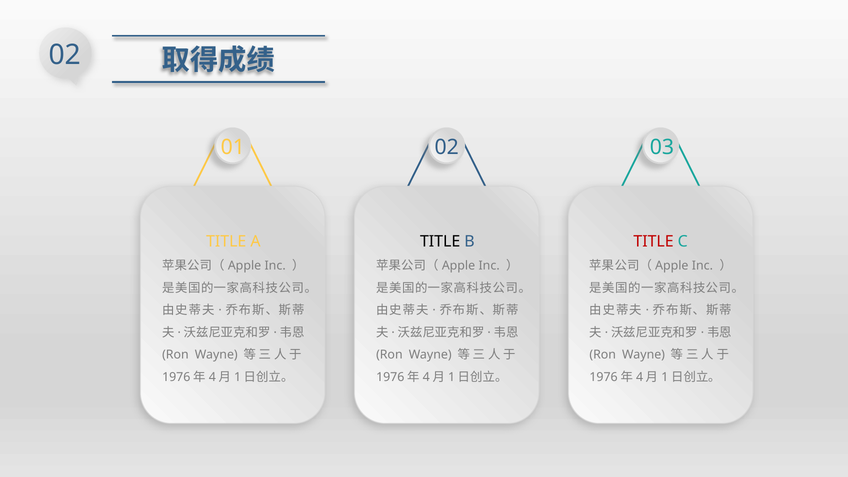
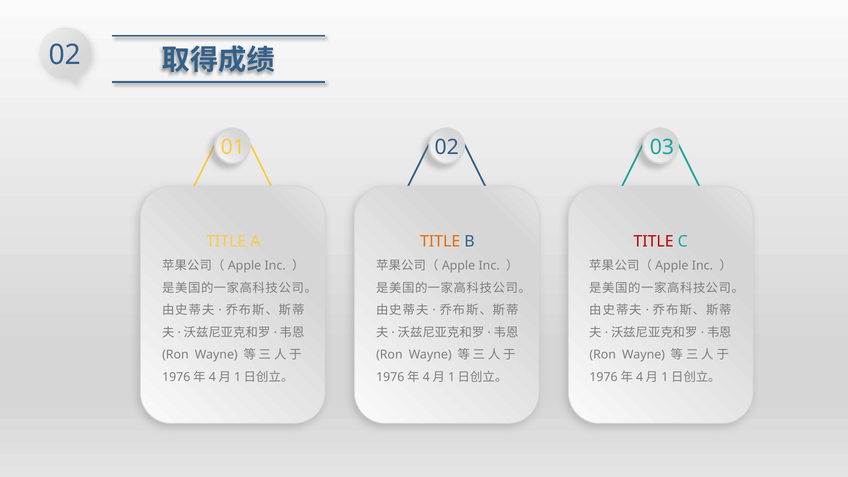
TITLE colour: black -> orange (440, 242)
